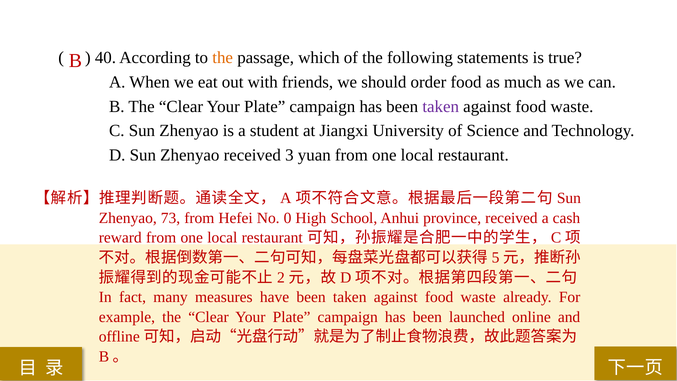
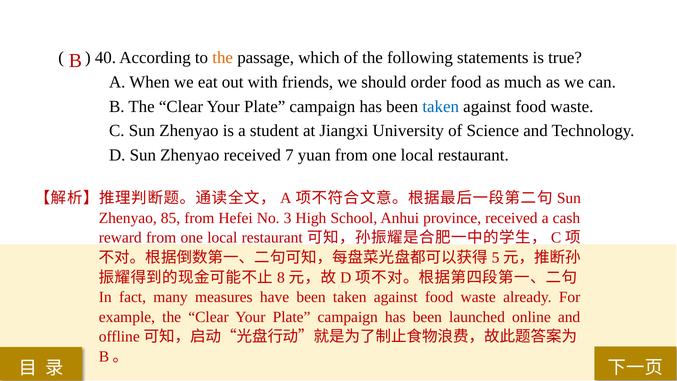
taken colour: purple -> blue (441, 106)
3: 3 -> 7 (289, 155)
73: 73 -> 85 (171, 218)
0: 0 -> 3 (288, 218)
2: 2 -> 8 (281, 277)
